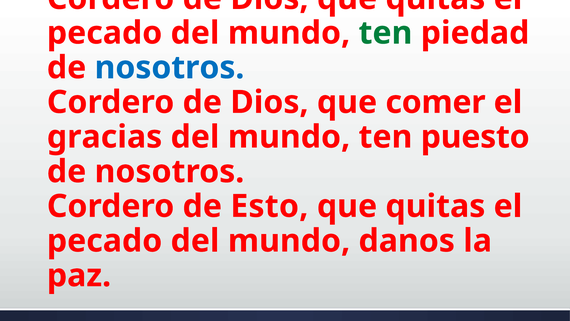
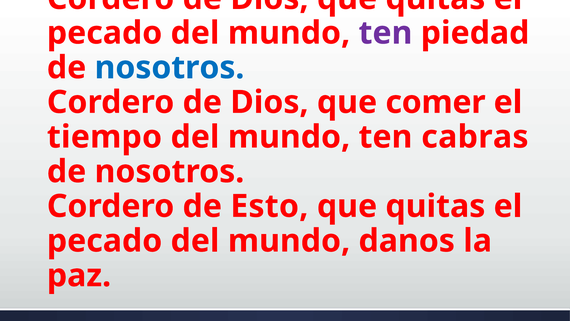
ten colour: green -> purple (385, 33)
gracias: gracias -> tiempo (104, 137)
puesto: puesto -> cabras (475, 137)
